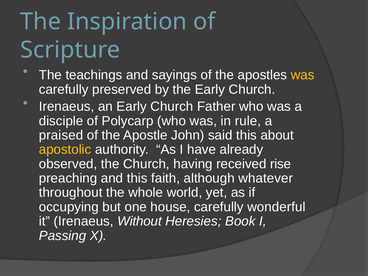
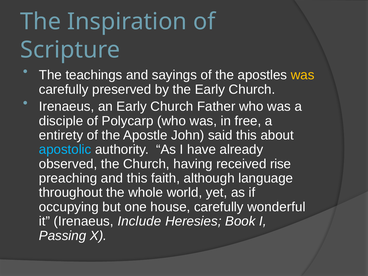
rule: rule -> free (248, 121)
praised: praised -> entirety (61, 135)
apostolic colour: yellow -> light blue (65, 150)
whatever: whatever -> language (266, 178)
Without: Without -> Include (139, 221)
